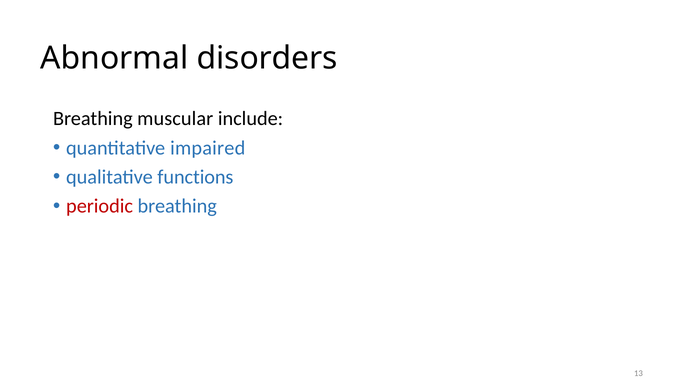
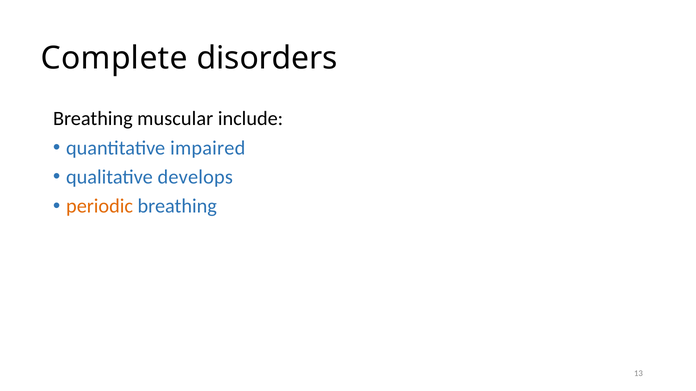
Abnormal: Abnormal -> Complete (114, 58)
functions: functions -> develops (195, 177)
periodic colour: red -> orange (100, 206)
